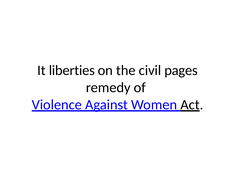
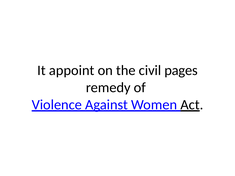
liberties: liberties -> appoint (72, 70)
